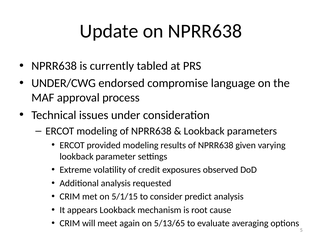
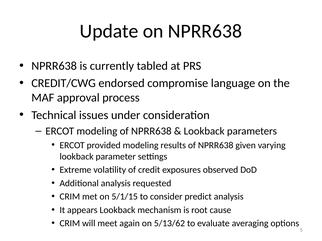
UNDER/CWG: UNDER/CWG -> CREDIT/CWG (64, 83)
5/13/65: 5/13/65 -> 5/13/62 (169, 224)
